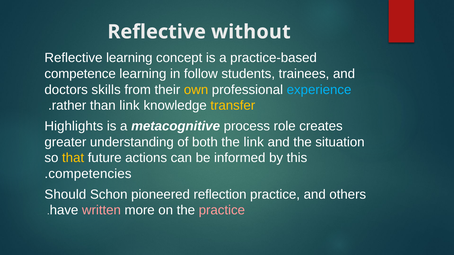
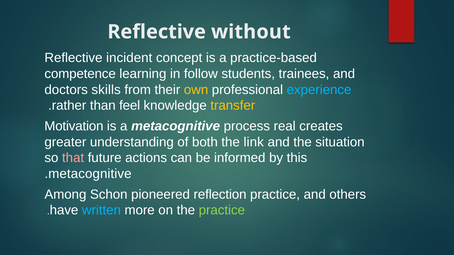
Reflective learning: learning -> incident (129, 58)
than link: link -> feel (130, 106)
Highlights: Highlights -> Motivation (74, 126)
role: role -> real (285, 126)
that colour: yellow -> pink (73, 158)
competencies: competencies -> metacognitive (90, 174)
Should: Should -> Among (65, 195)
written colour: pink -> light blue (101, 211)
practice colour: pink -> light green (222, 211)
